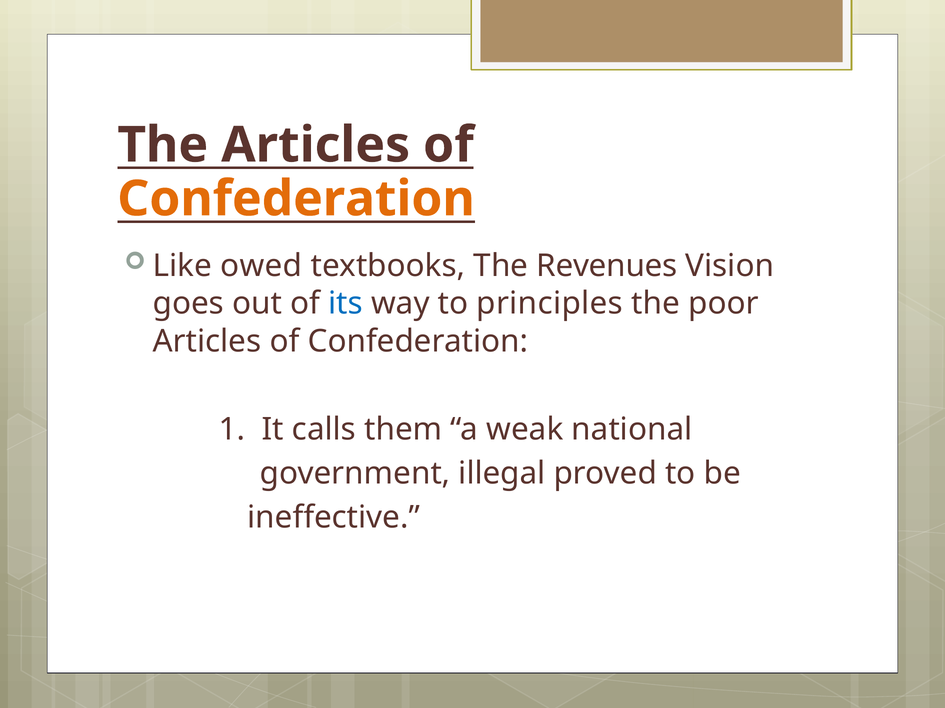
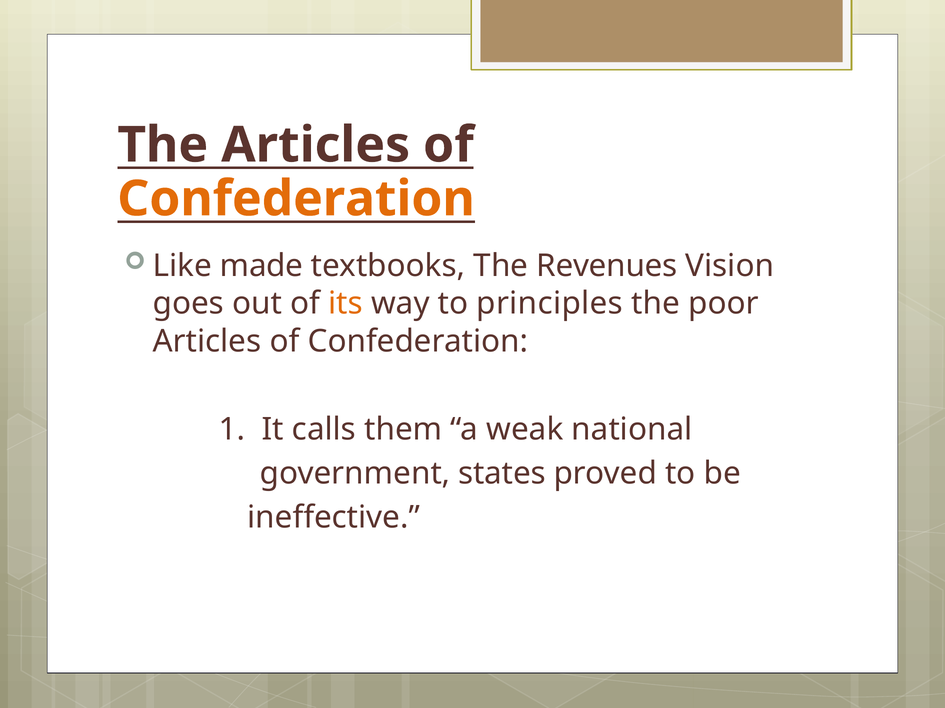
owed: owed -> made (262, 266)
its colour: blue -> orange (346, 304)
illegal: illegal -> states (502, 474)
